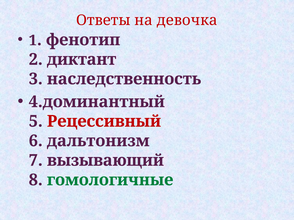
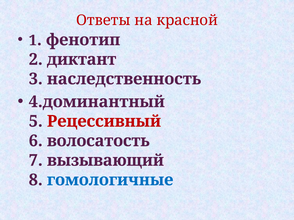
девочка: девочка -> красной (187, 20)
дальтонизм: дальтонизм -> волосатость (98, 141)
гомологичные colour: green -> blue (110, 180)
